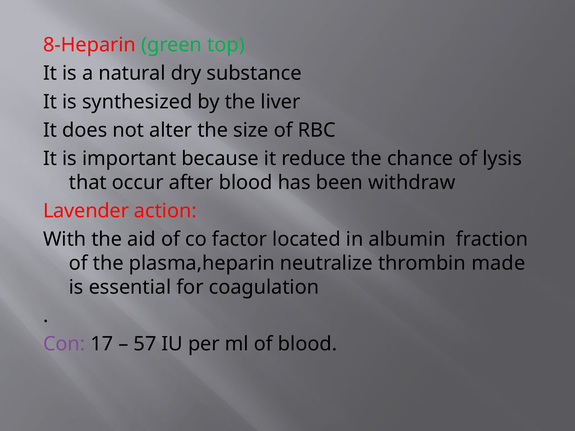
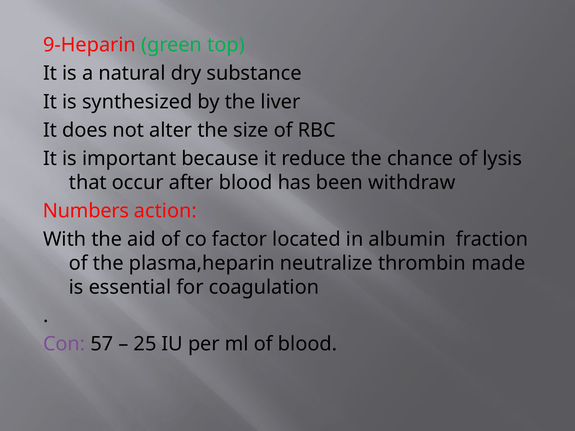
8-Heparin: 8-Heparin -> 9-Heparin (89, 45)
Lavender: Lavender -> Numbers (86, 211)
17: 17 -> 57 (102, 344)
57: 57 -> 25 (145, 344)
